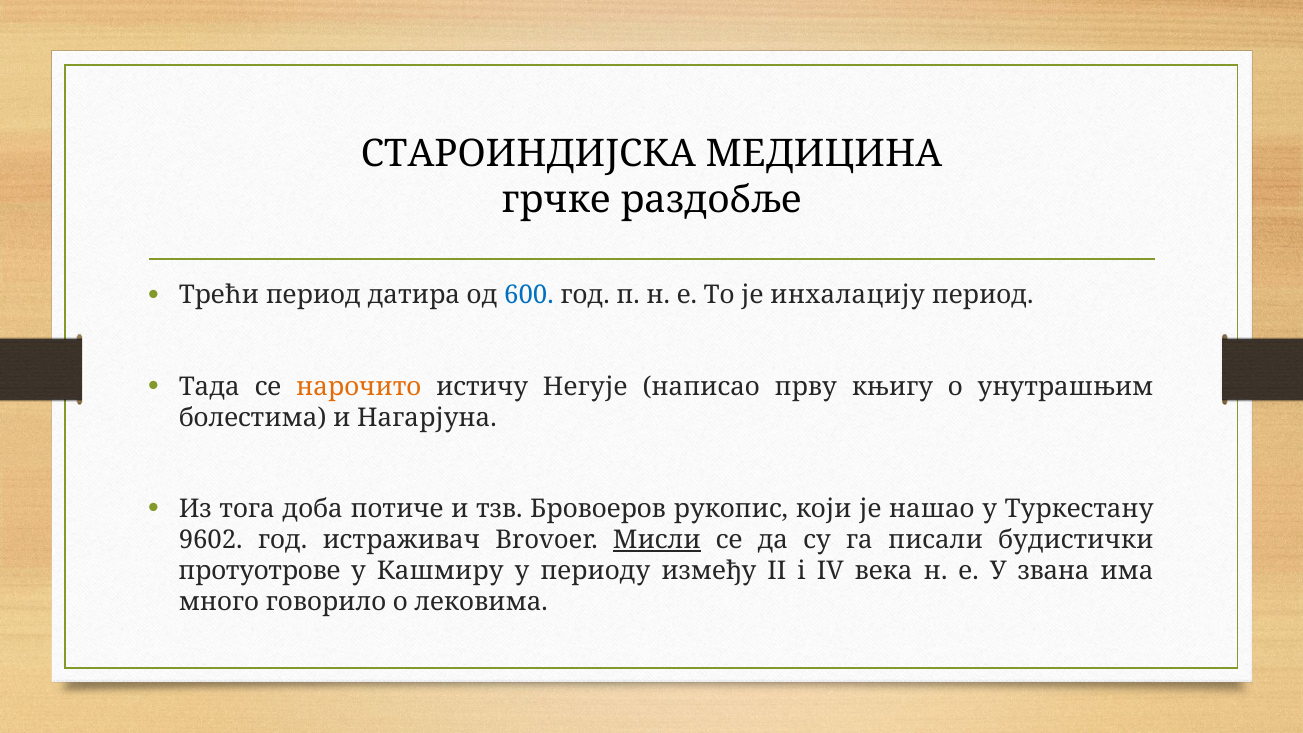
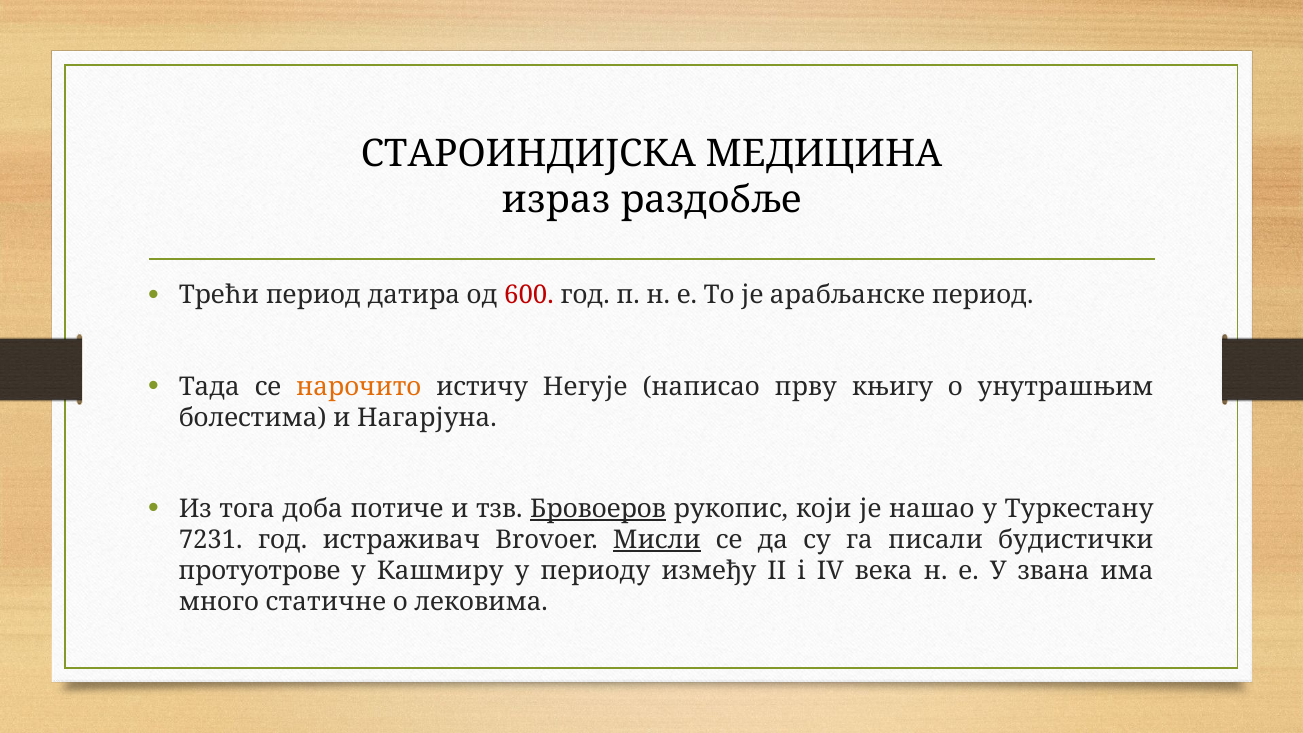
грчке: грчке -> израз (556, 200)
600 colour: blue -> red (529, 295)
инхалацију: инхалацију -> арабљанске (848, 295)
Бровоеров underline: none -> present (598, 509)
9602: 9602 -> 7231 (211, 540)
говорило: говорило -> статичне (326, 602)
